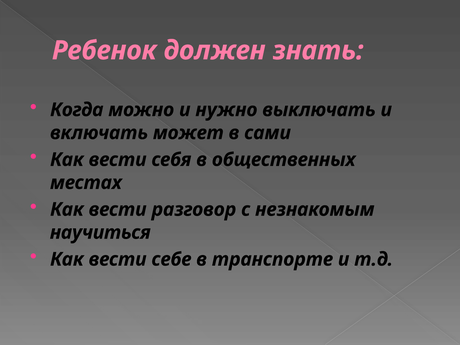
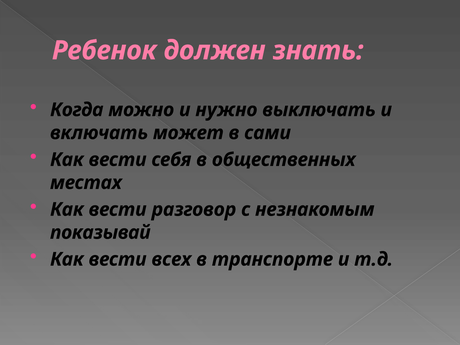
научиться: научиться -> показывай (100, 232)
себе: себе -> всех (171, 259)
